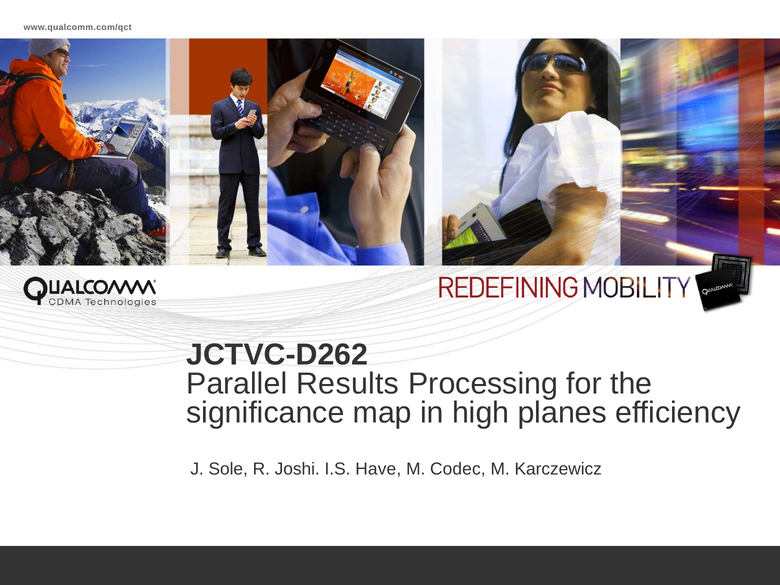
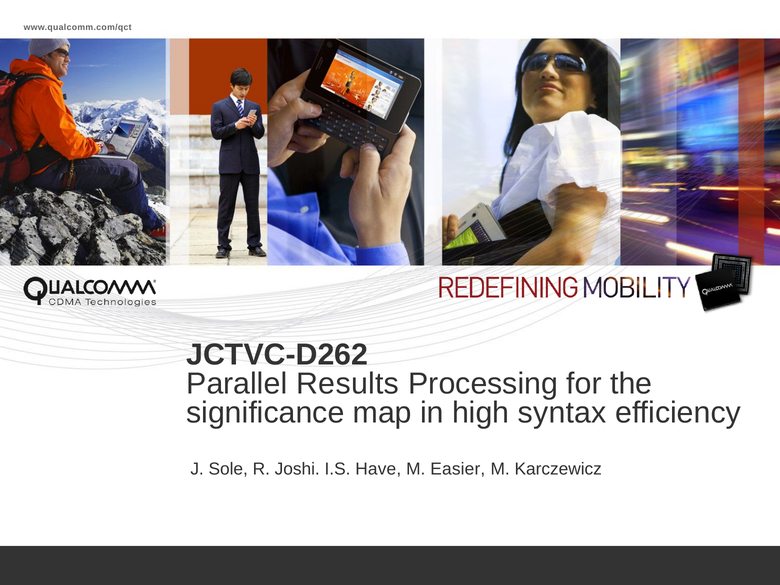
planes: planes -> syntax (562, 413)
Codec: Codec -> Easier (458, 469)
